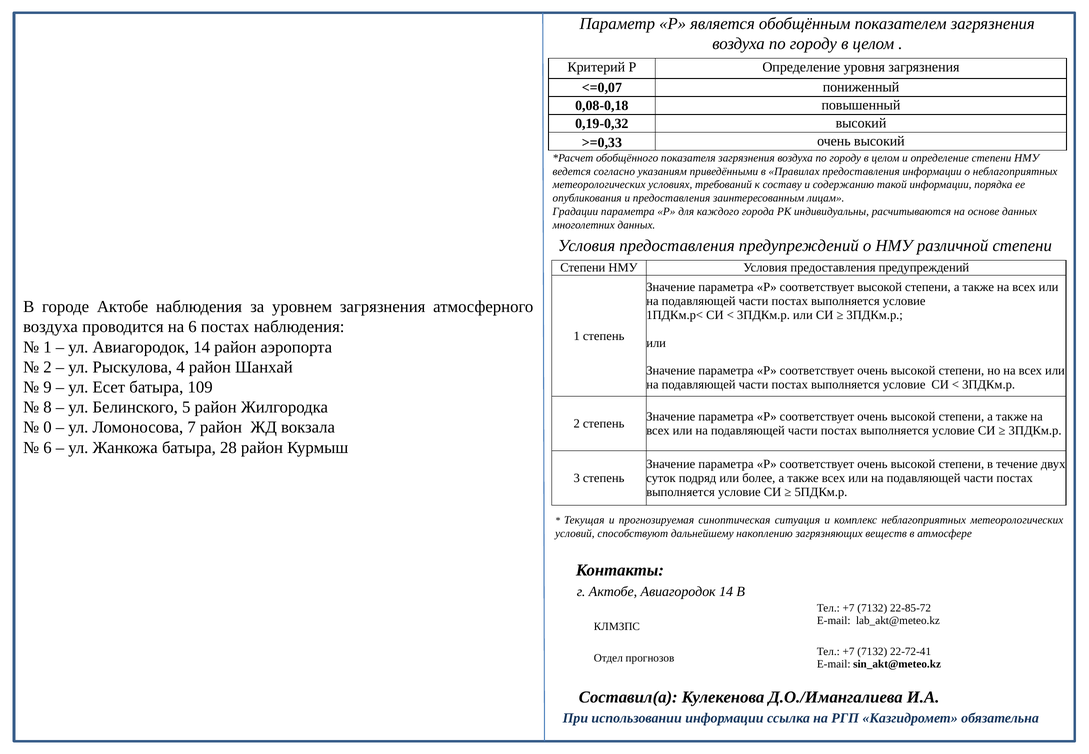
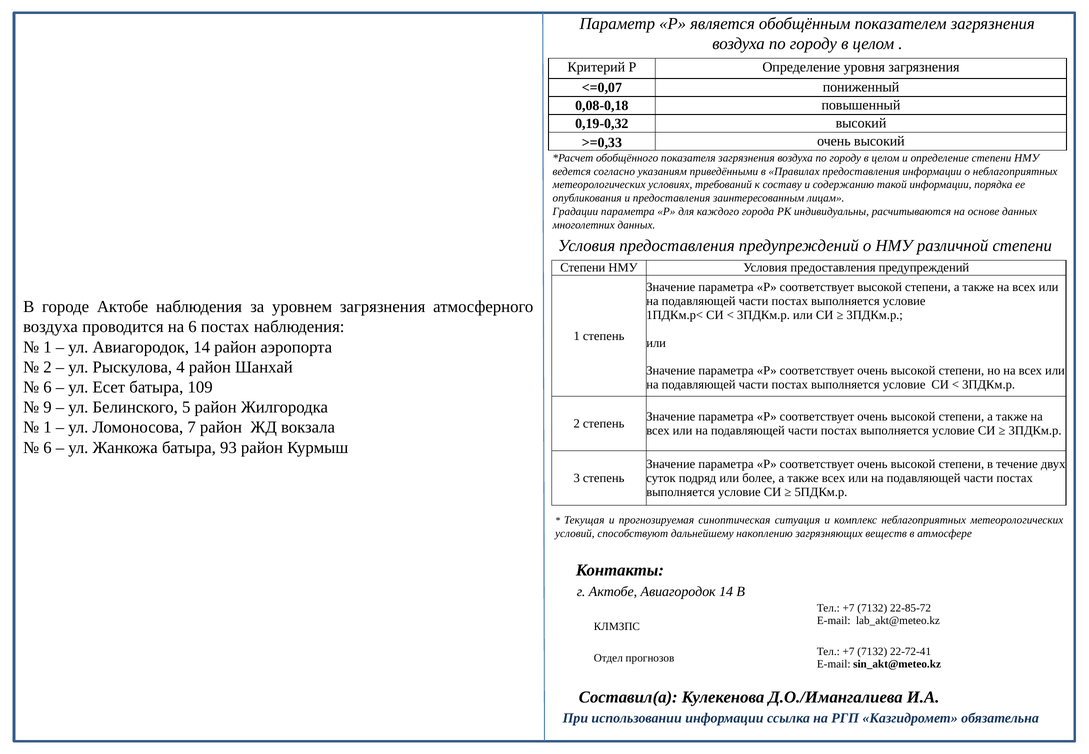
9: 9 -> 6 (47, 387)
8: 8 -> 9 (47, 407)
0: 0 -> 1 (47, 427)
28: 28 -> 93 (228, 447)
